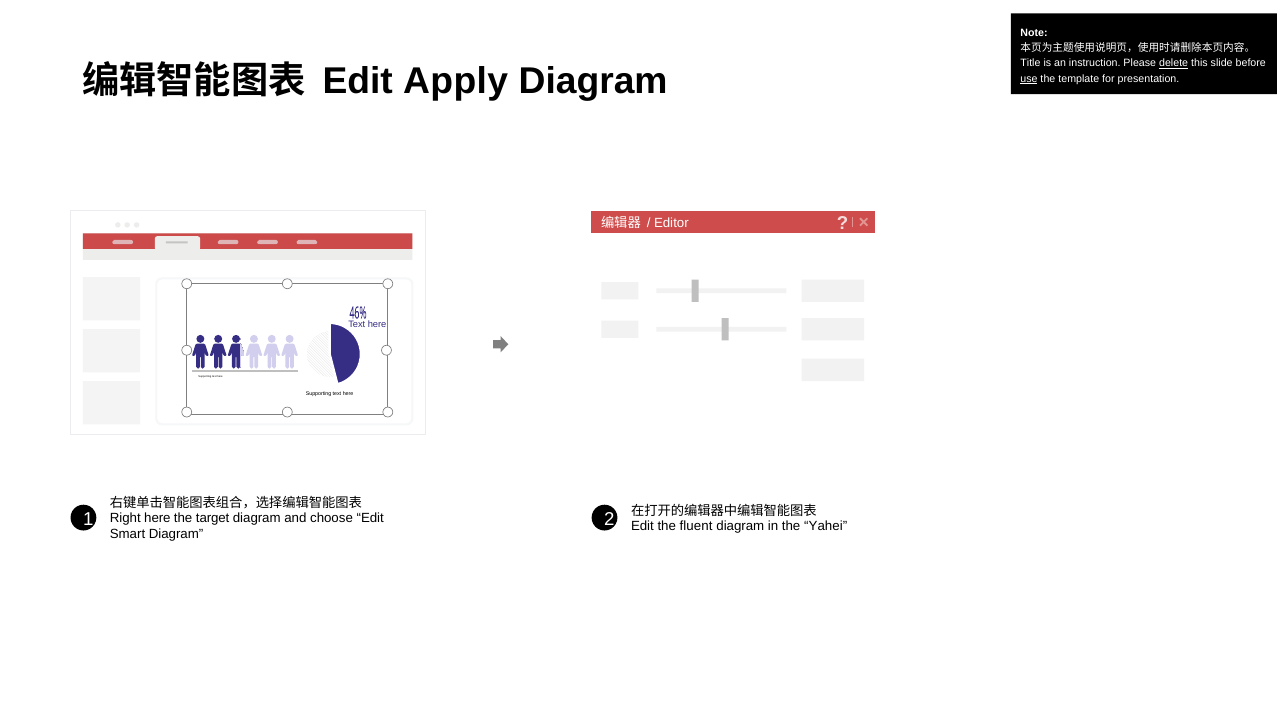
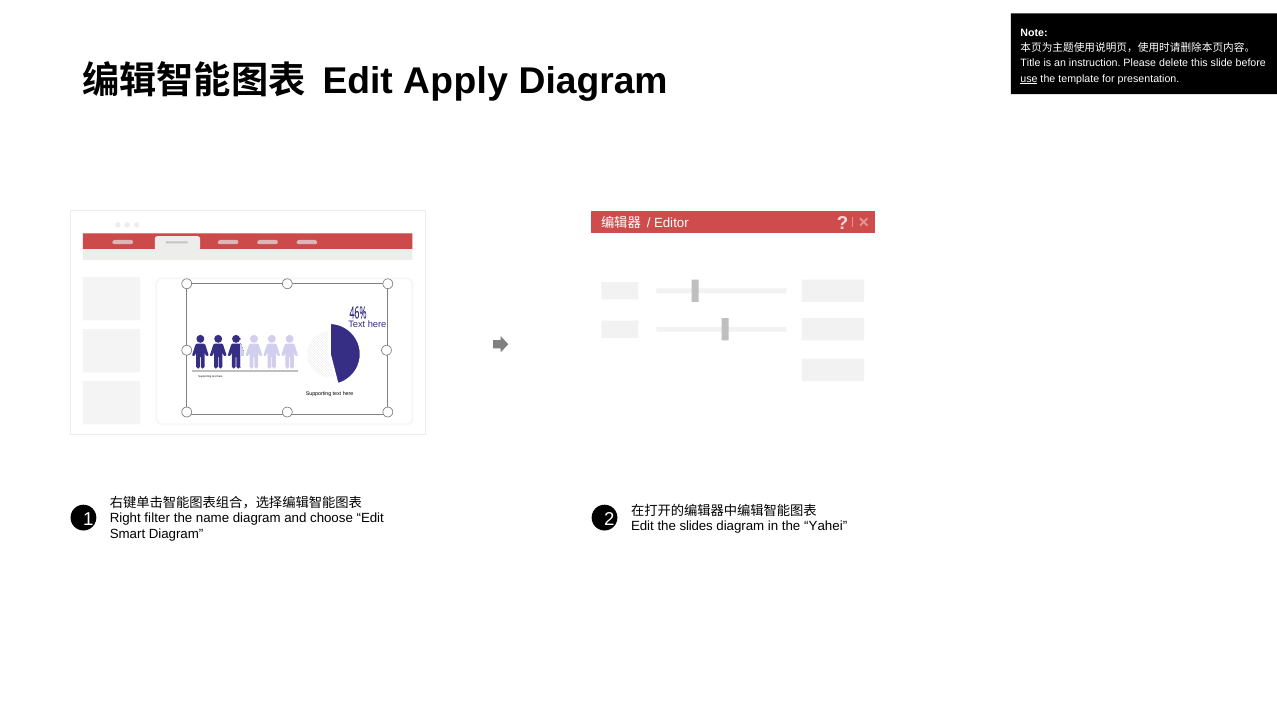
delete underline: present -> none (1174, 63)
Right here: here -> filter (157, 519)
target: target -> name (213, 519)
fluent: fluent -> slides (696, 527)
